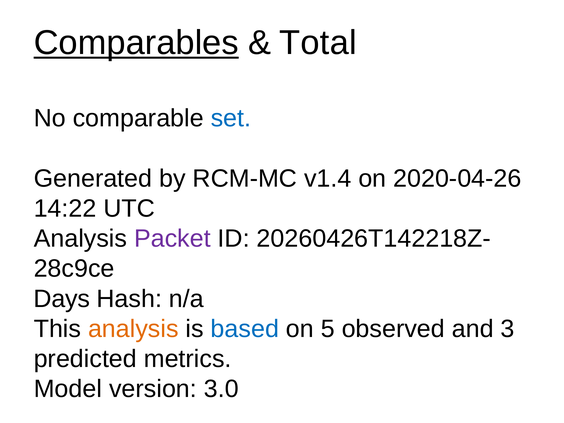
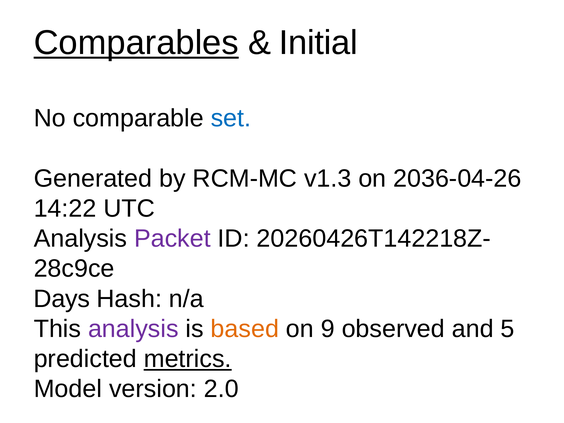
Total: Total -> Initial (318, 43)
v1.4: v1.4 -> v1.3 (328, 178)
2020-04-26: 2020-04-26 -> 2036-04-26 (457, 178)
analysis colour: orange -> purple (133, 329)
based colour: blue -> orange (245, 329)
5: 5 -> 9 (328, 329)
3: 3 -> 5 (508, 329)
metrics underline: none -> present (188, 359)
3.0: 3.0 -> 2.0 (221, 389)
